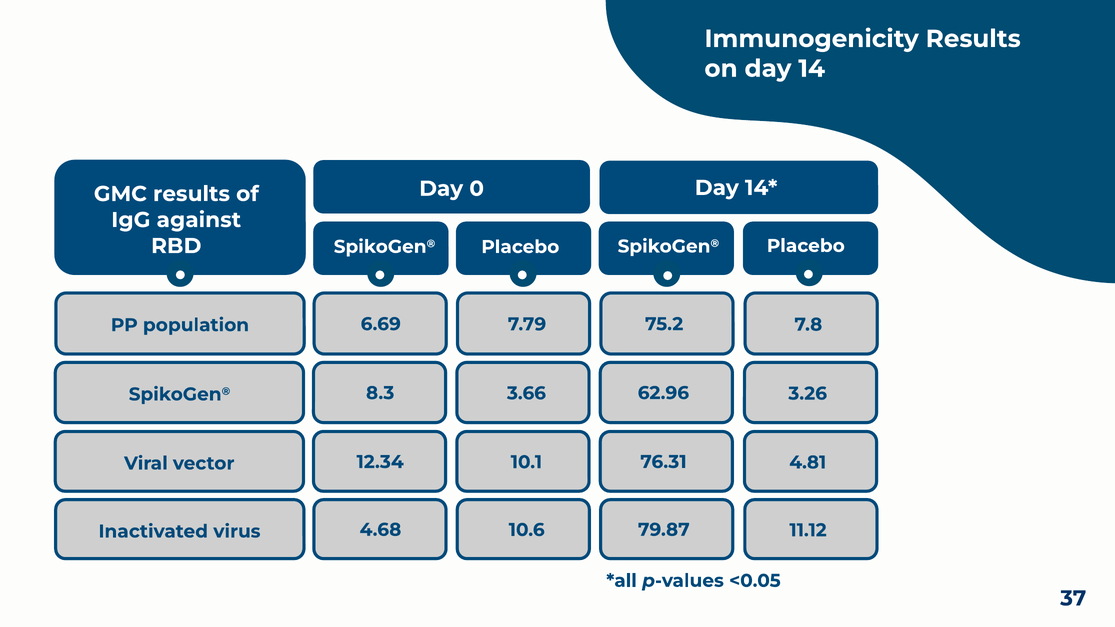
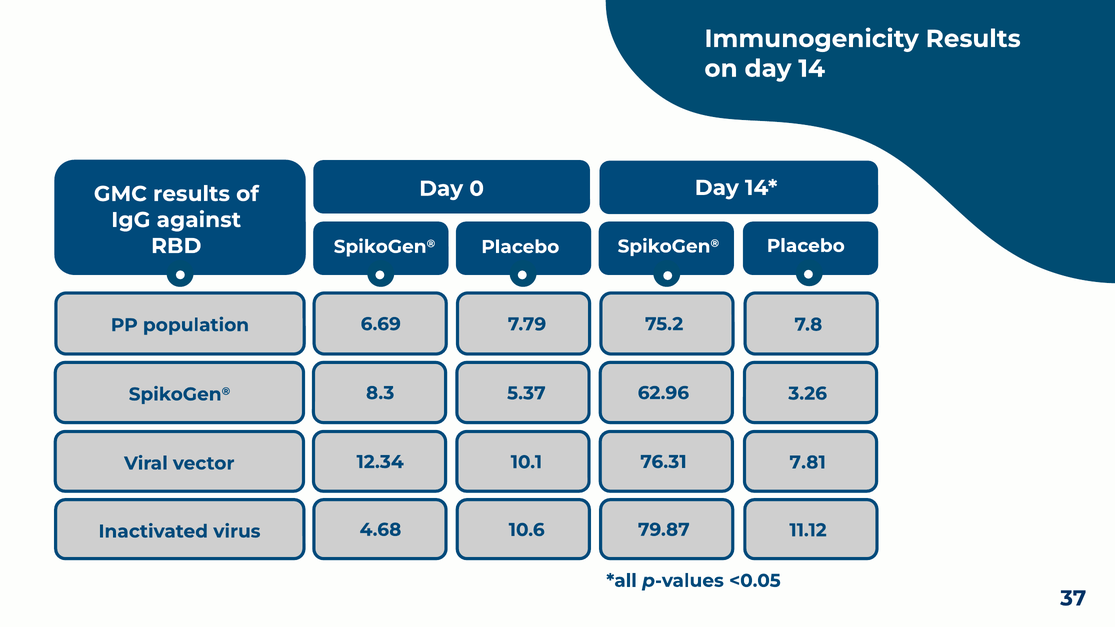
3.66: 3.66 -> 5.37 (526, 393)
4.81: 4.81 -> 7.81 (808, 463)
